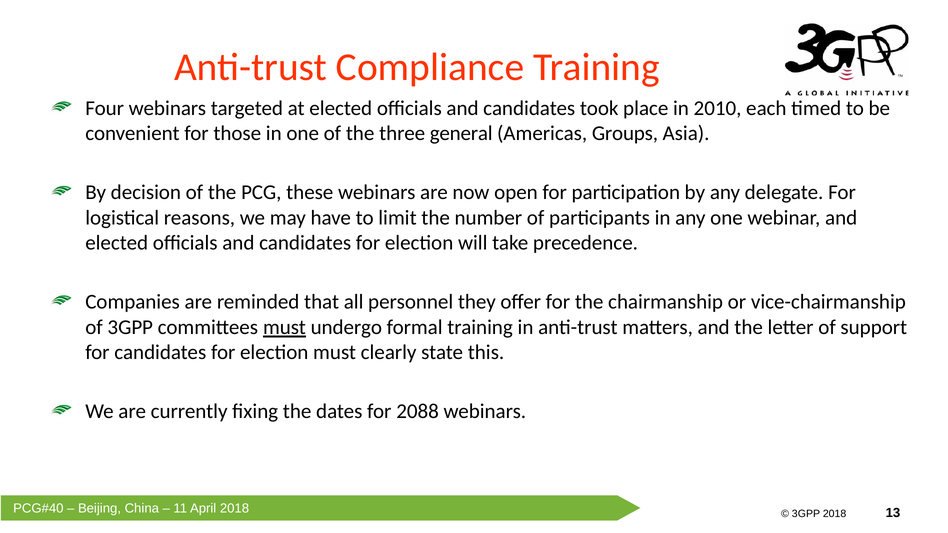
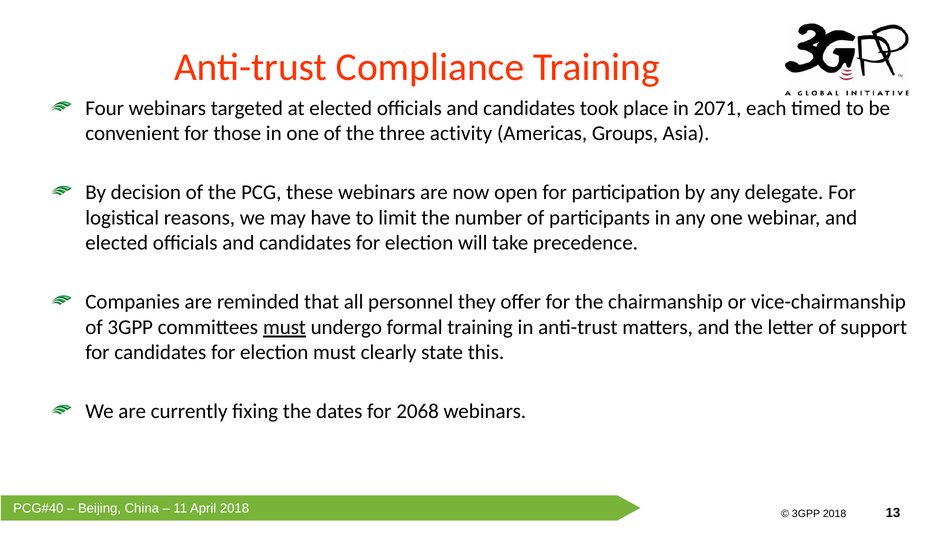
2010: 2010 -> 2071 (718, 108)
general: general -> activity (461, 134)
2088: 2088 -> 2068 (418, 412)
